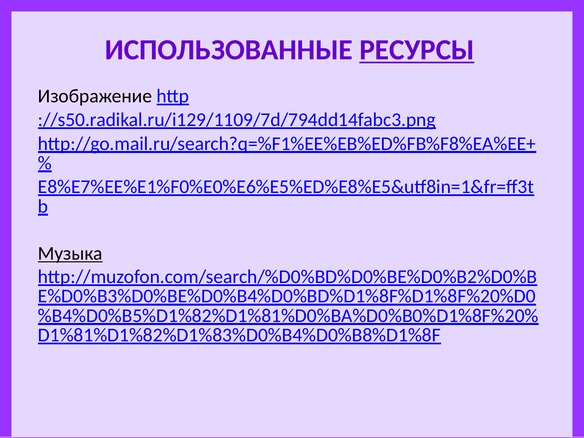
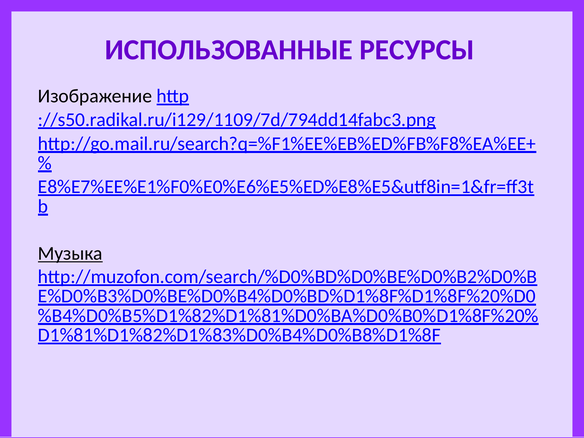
РЕСУРСЫ underline: present -> none (417, 50)
